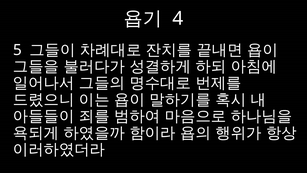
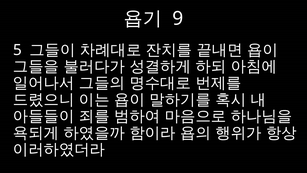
4: 4 -> 9 (178, 18)
